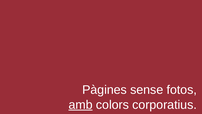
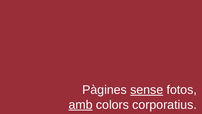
sense underline: none -> present (147, 90)
